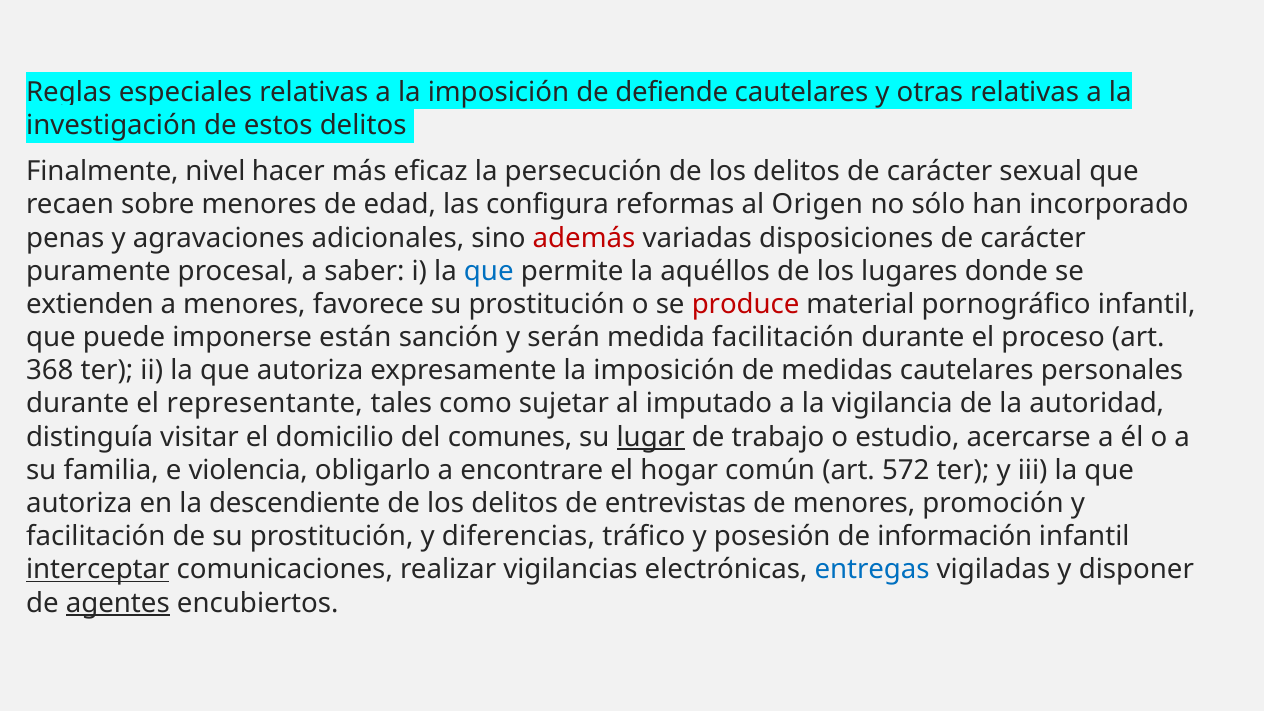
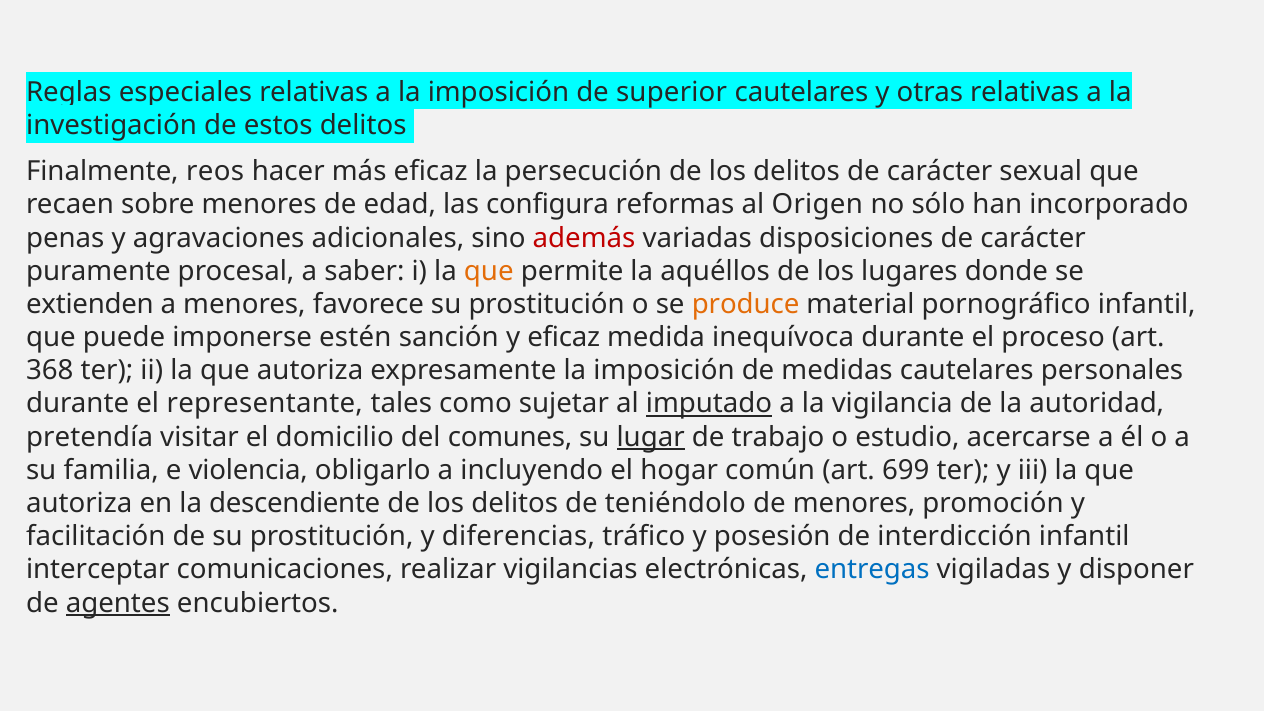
defiende: defiende -> superior (672, 92)
nivel: nivel -> reos (215, 172)
que colour: blue -> orange (489, 271)
produce colour: red -> orange (746, 304)
están: están -> estén (355, 337)
y serán: serán -> eficaz (564, 337)
medida facilitación: facilitación -> inequívoca (783, 337)
imputado underline: none -> present (709, 404)
distinguía: distinguía -> pretendía (90, 437)
encontrare: encontrare -> incluyendo (532, 470)
572: 572 -> 699 (906, 470)
entrevistas: entrevistas -> teniéndolo (675, 503)
información: información -> interdicción (955, 537)
interceptar underline: present -> none (98, 570)
